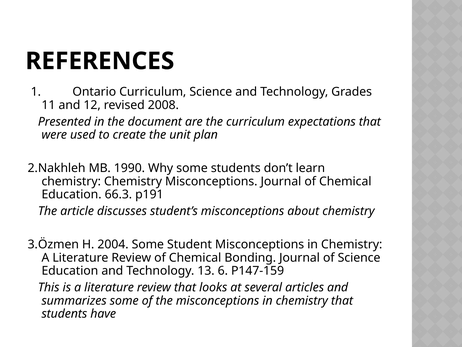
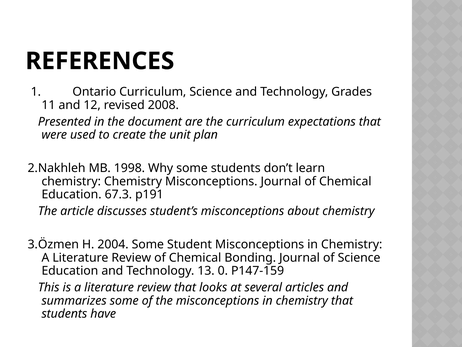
1990: 1990 -> 1998 (129, 168)
66.3: 66.3 -> 67.3 (118, 194)
6: 6 -> 0 (223, 271)
